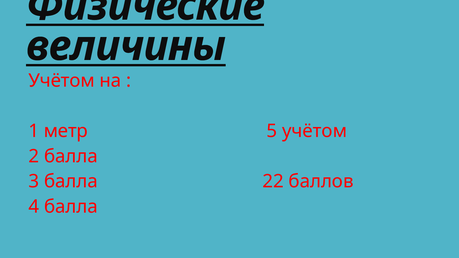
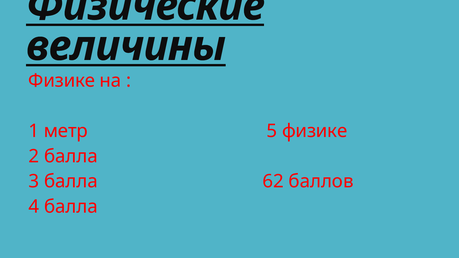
Учётом: Учётом -> Физике (62, 81)
5 учётом: учётом -> физике (315, 131)
22: 22 -> 62 (273, 182)
